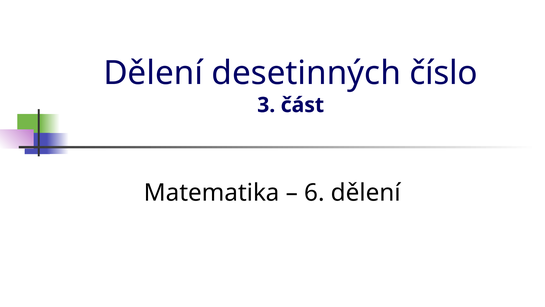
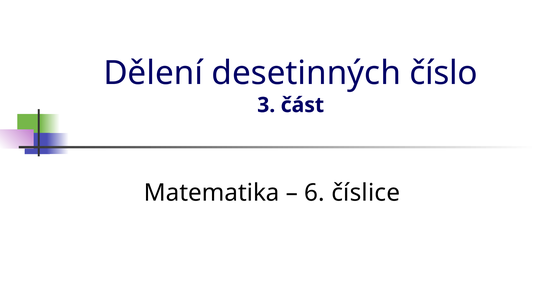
6 dělení: dělení -> číslice (366, 193)
